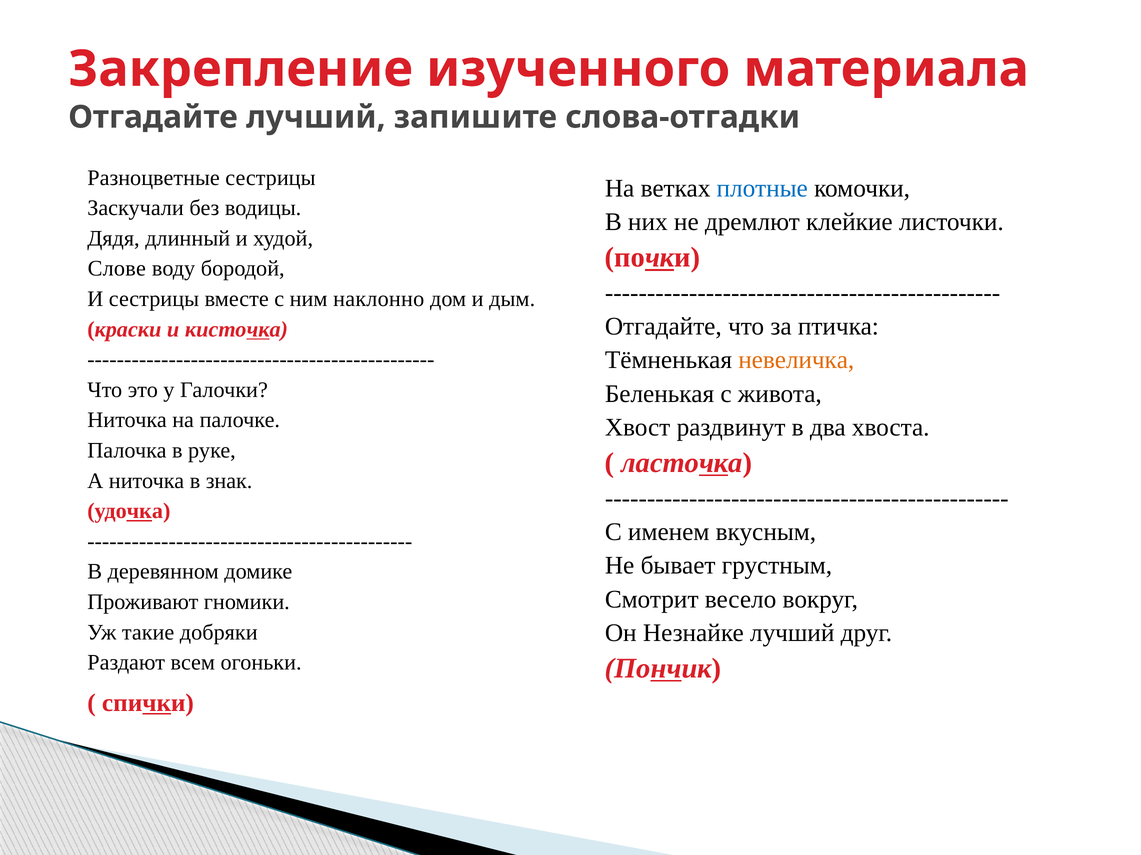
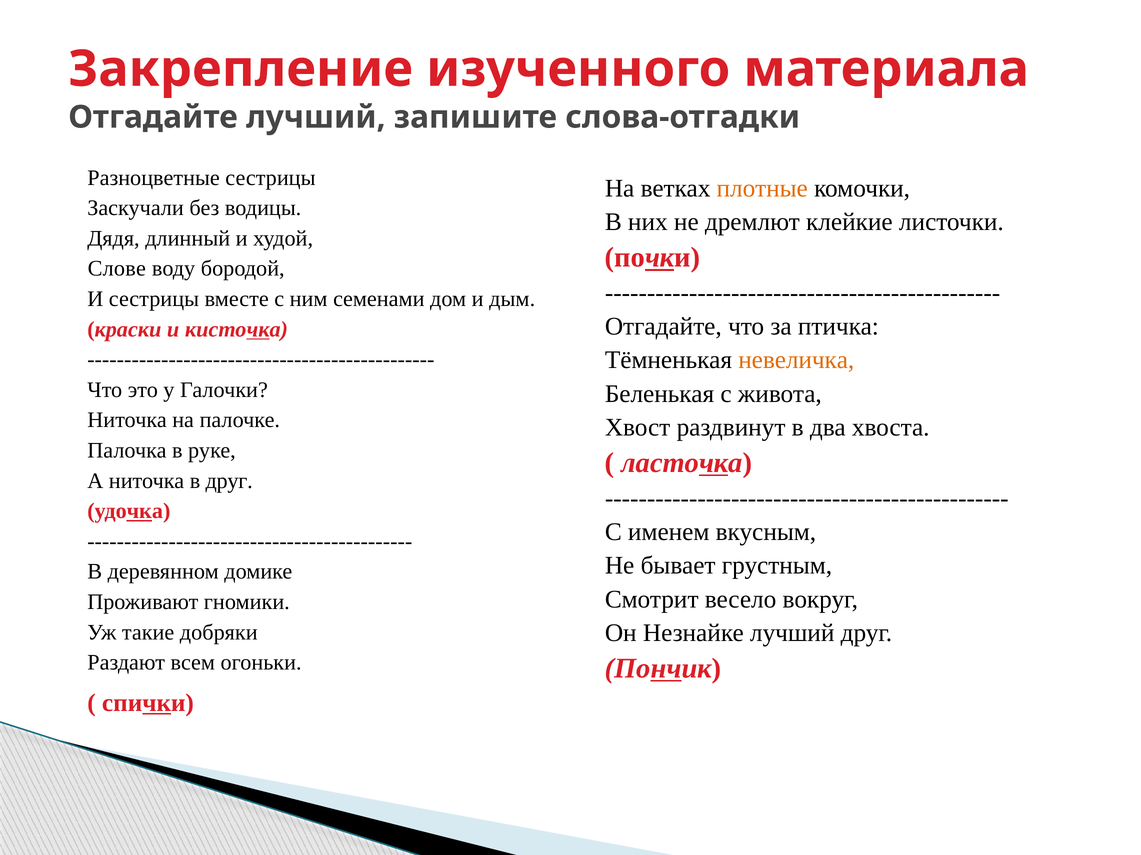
плотные colour: blue -> orange (762, 188)
наклонно: наклонно -> семенами (379, 299)
в знак: знак -> друг (229, 481)
